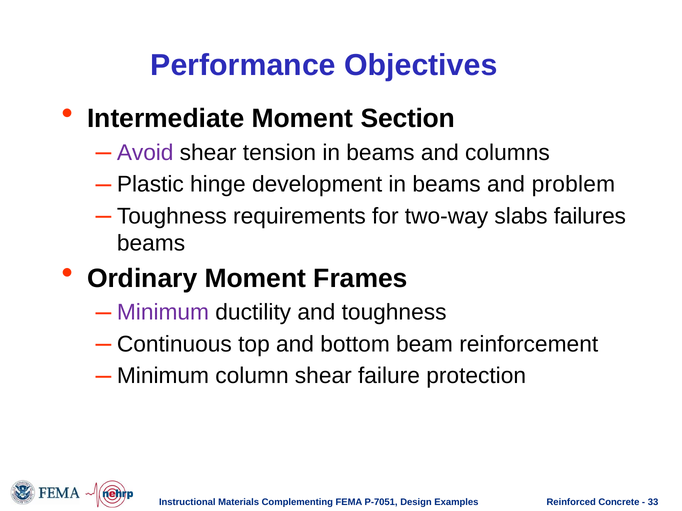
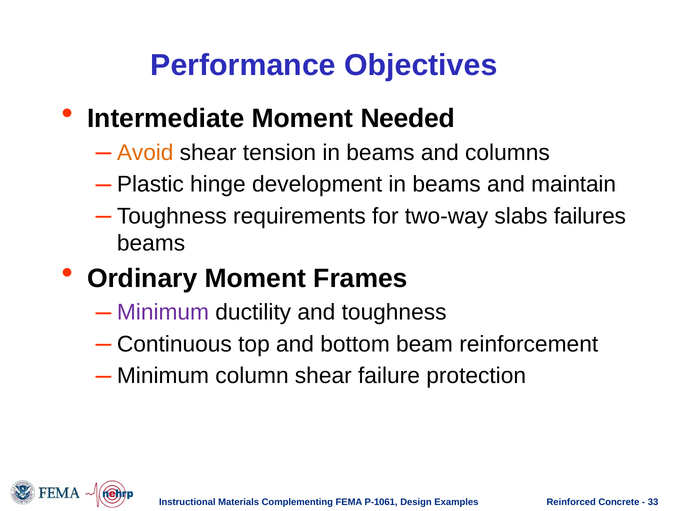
Section: Section -> Needed (408, 119)
Avoid colour: purple -> orange (145, 153)
problem: problem -> maintain (574, 185)
P-7051: P-7051 -> P-1061 (381, 502)
